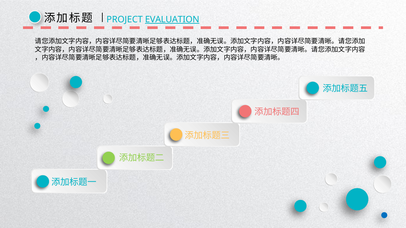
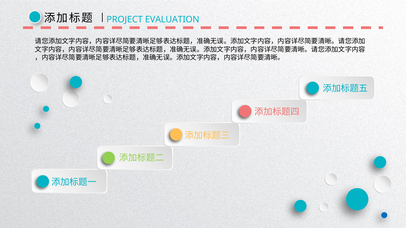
EVALUATION underline: present -> none (172, 19)
